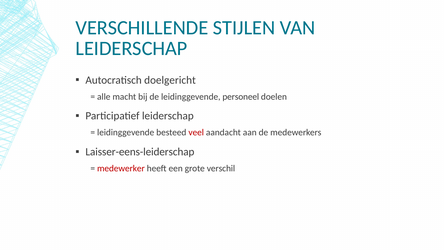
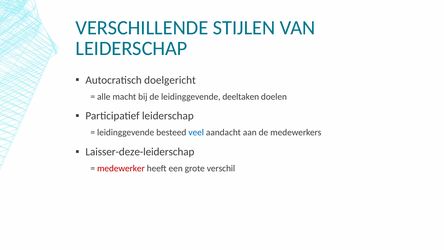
personeel: personeel -> deeltaken (241, 97)
veel colour: red -> blue (196, 132)
Laisser-eens-leiderschap: Laisser-eens-leiderschap -> Laisser-deze-leiderschap (140, 152)
